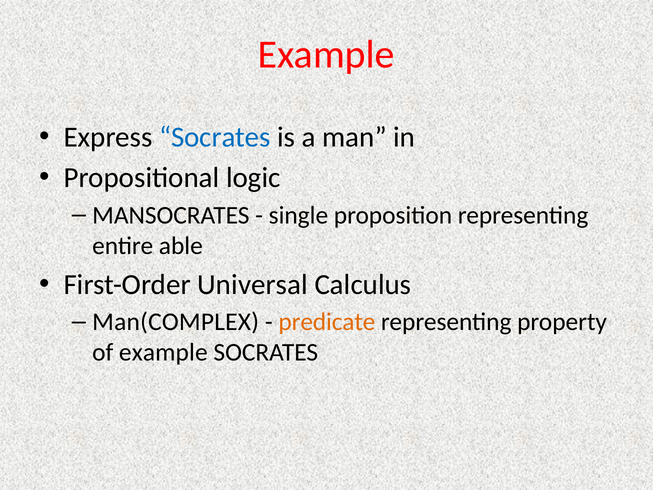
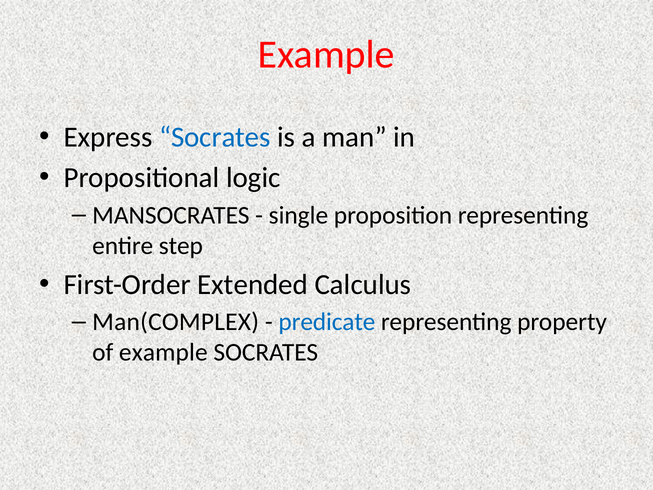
able: able -> step (181, 246)
Universal: Universal -> Extended (253, 284)
predicate colour: orange -> blue (327, 322)
